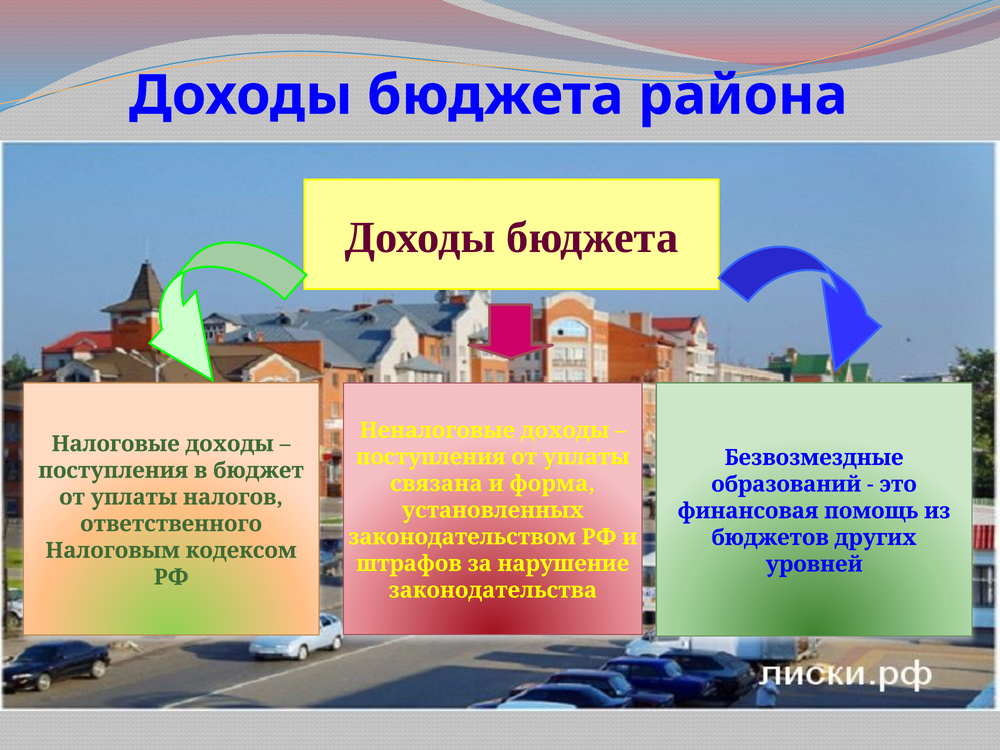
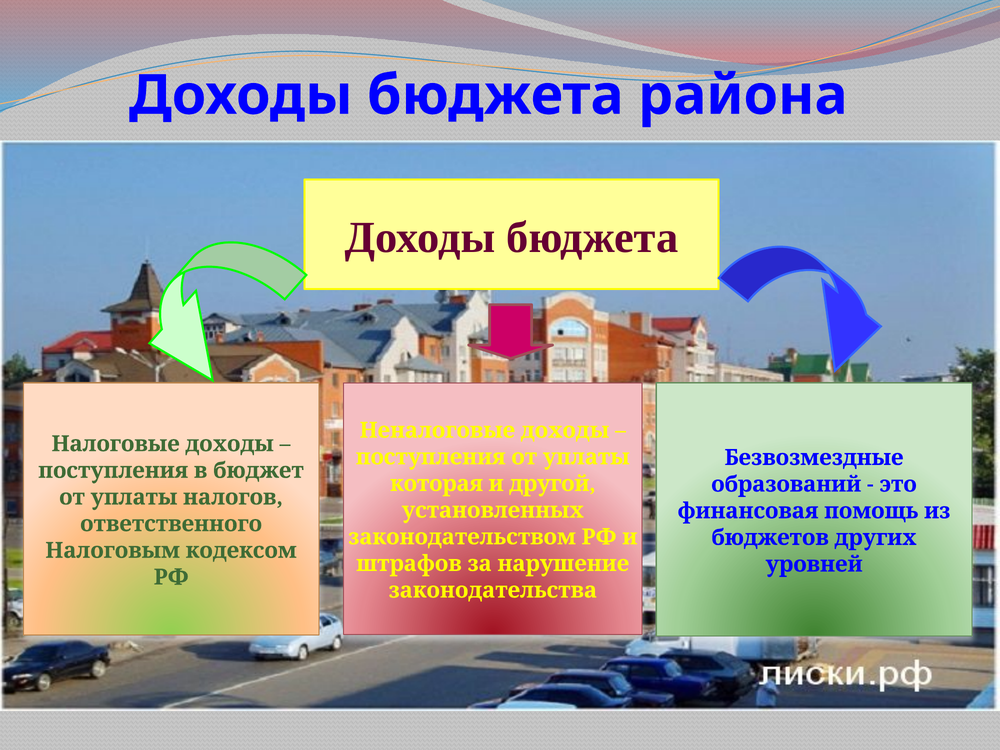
связана: связана -> которая (437, 484)
форма: форма -> другой (553, 484)
